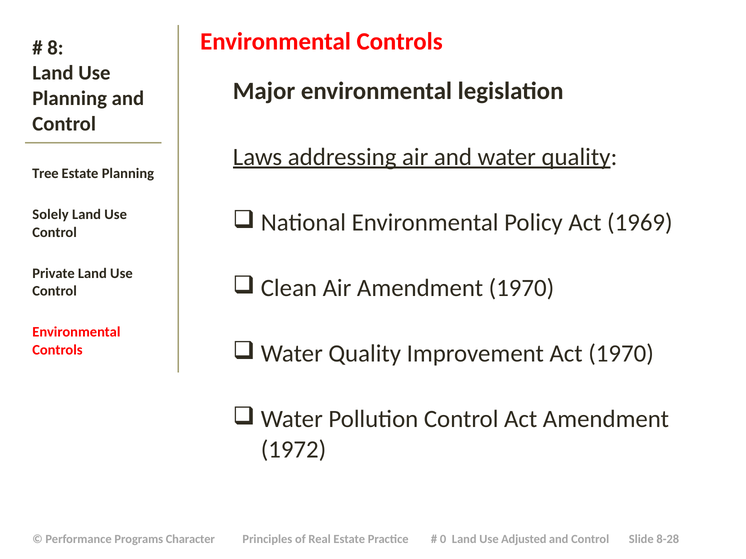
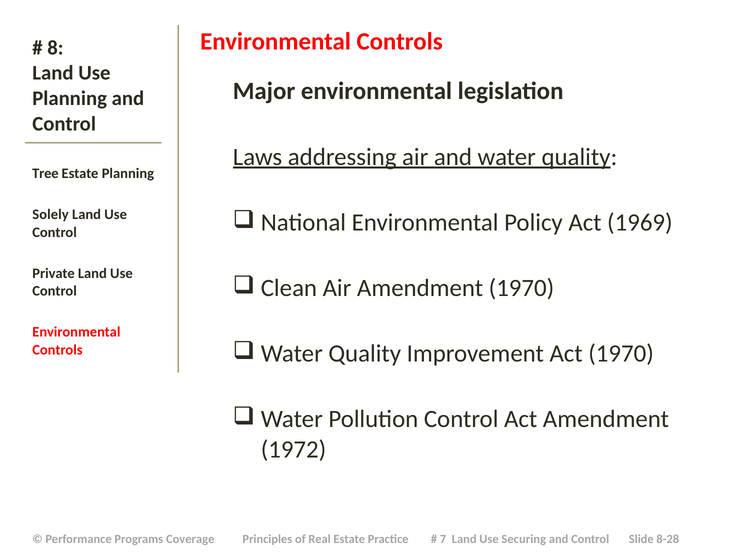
Character: Character -> Coverage (190, 540)
0: 0 -> 7 (443, 540)
Adjusted: Adjusted -> Securing (524, 540)
